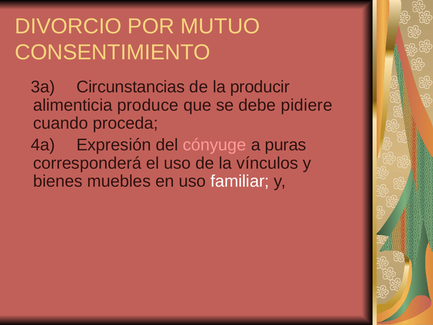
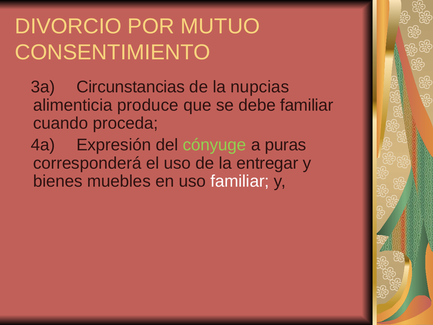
producir: producir -> nupcias (260, 87)
debe pidiere: pidiere -> familiar (307, 105)
cónyuge colour: pink -> light green (215, 145)
vínculos: vínculos -> entregar (268, 163)
